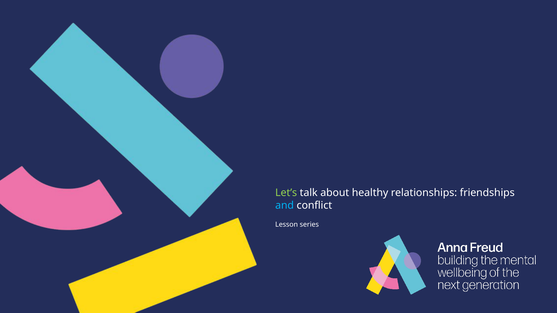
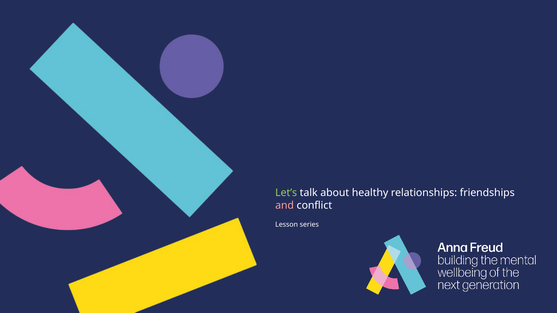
and colour: light blue -> pink (285, 206)
